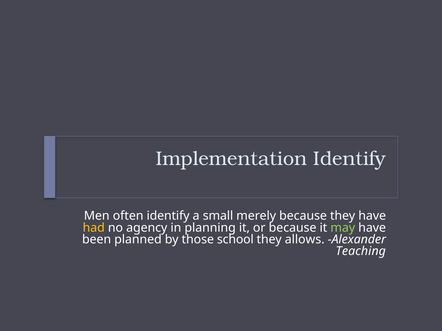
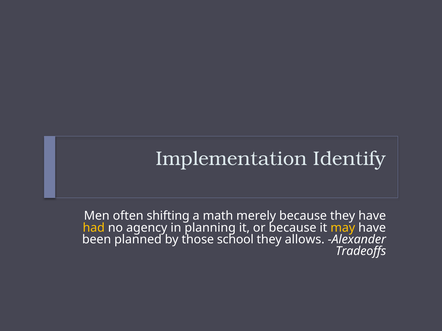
often identify: identify -> shifting (168, 216)
small: small -> math (218, 216)
may colour: light green -> yellow (343, 228)
Teaching: Teaching -> Tradeoffs (361, 252)
